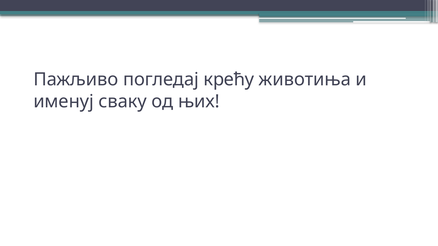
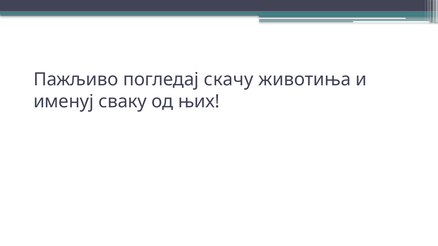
крећу: крећу -> скачу (229, 80)
